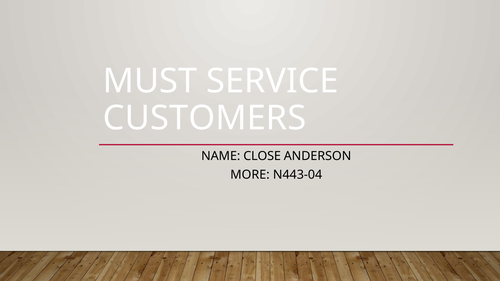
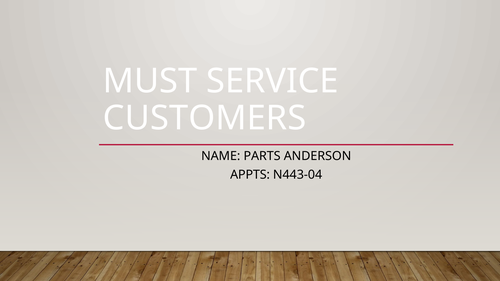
CLOSE: CLOSE -> PARTS (262, 156)
MORE: MORE -> APPTS (250, 175)
